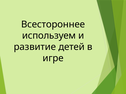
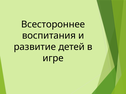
используем: используем -> воспитания (49, 36)
